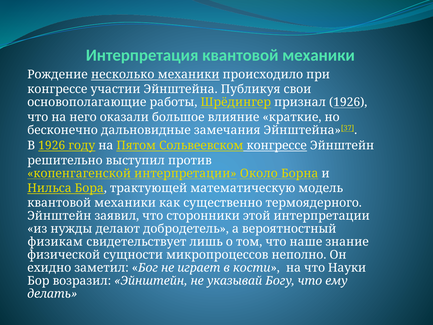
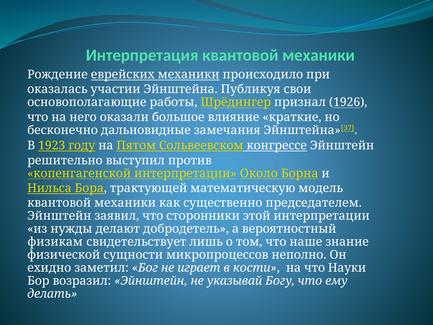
несколько: несколько -> еврейских (123, 74)
конгрессе: конгрессе -> оказалась (57, 89)
В 1926: 1926 -> 1923 (52, 145)
термоядерного: термоядерного -> председателем (314, 203)
